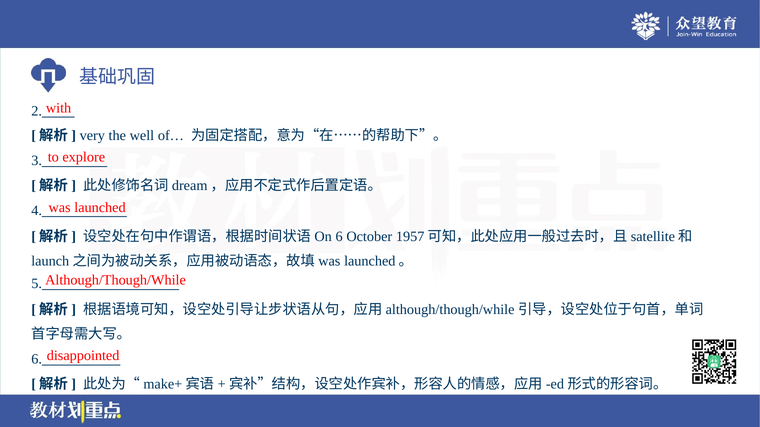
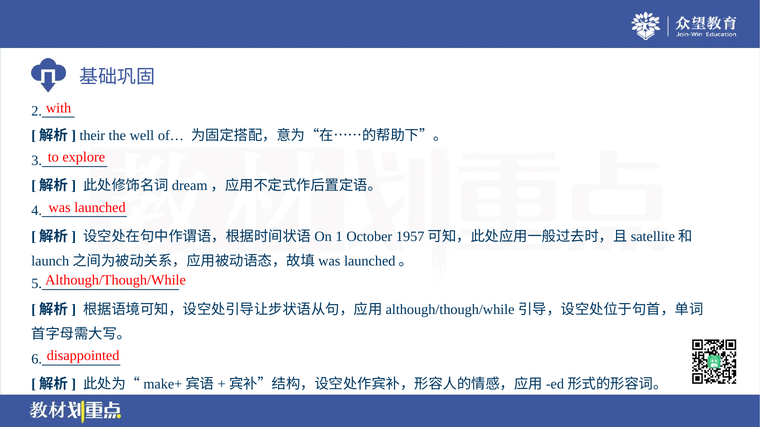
very: very -> their (92, 136)
6: 6 -> 1 (339, 237)
